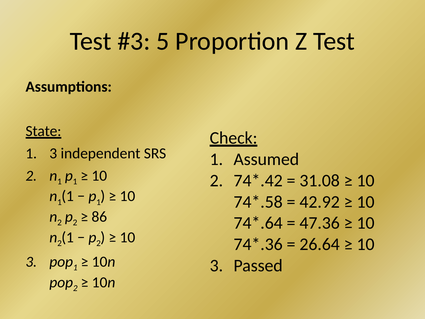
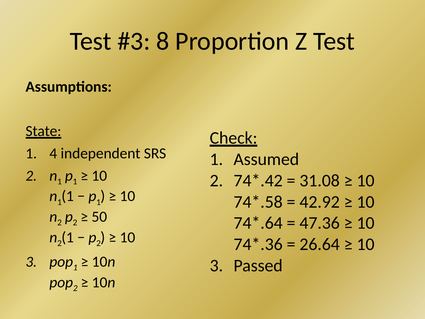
5: 5 -> 8 (163, 41)
3: 3 -> 4 (53, 153)
86: 86 -> 50 (99, 217)
